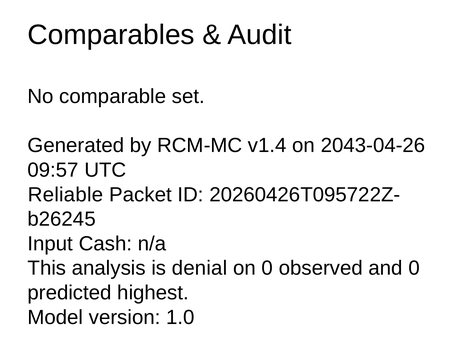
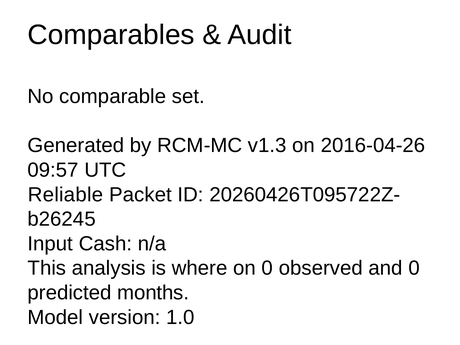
v1.4: v1.4 -> v1.3 (267, 146)
2043-04-26: 2043-04-26 -> 2016-04-26 (373, 146)
denial: denial -> where (200, 268)
highest: highest -> months (153, 293)
